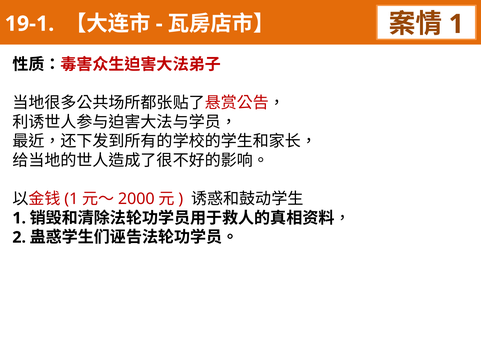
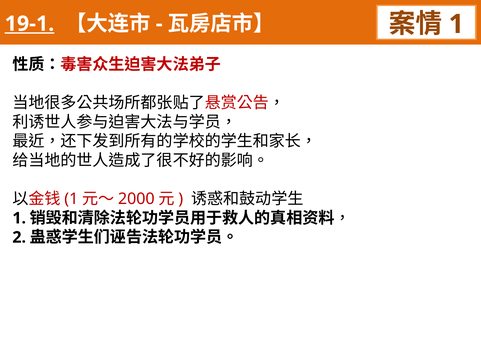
19-1 underline: none -> present (29, 24)
